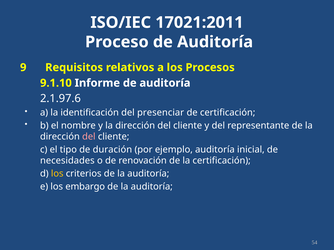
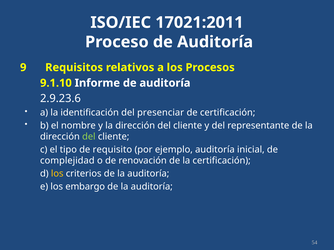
2.1.97.6: 2.1.97.6 -> 2.9.23.6 (60, 99)
del colour: pink -> light green (89, 137)
duración: duración -> requisito (112, 150)
necesidades: necesidades -> complejidad (67, 161)
